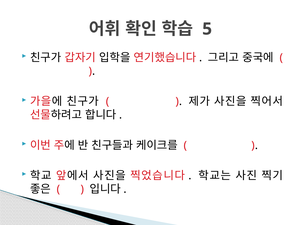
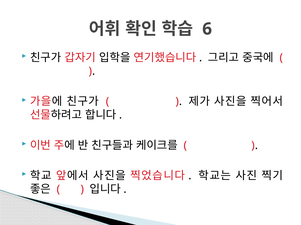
5: 5 -> 6 (207, 29)
